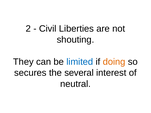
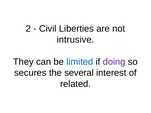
shouting: shouting -> intrusive (75, 40)
doing colour: orange -> purple (114, 62)
neutral: neutral -> related (75, 84)
